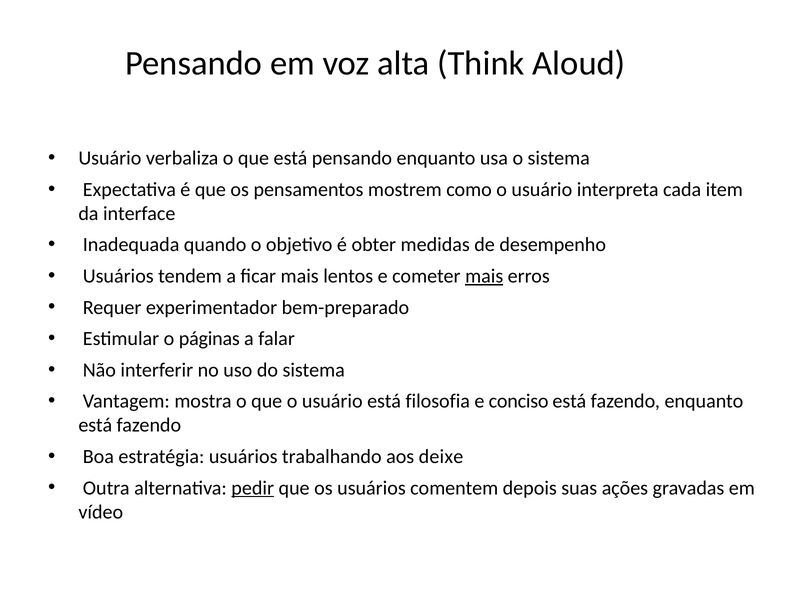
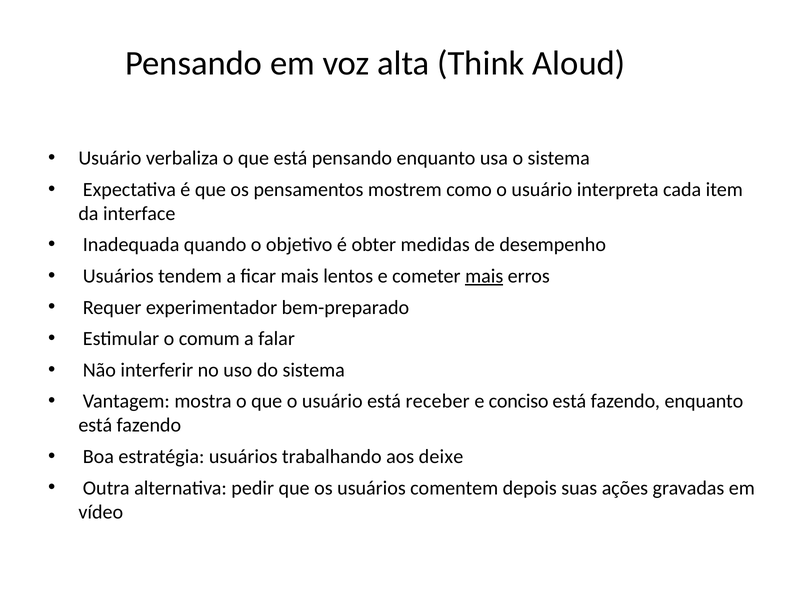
páginas: páginas -> comum (209, 339)
filosofia: filosofia -> receber (438, 401)
pedir underline: present -> none (253, 488)
